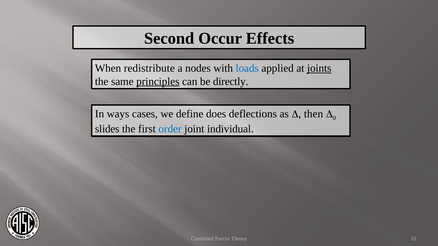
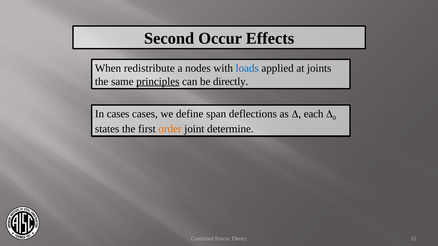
joints underline: present -> none (319, 68)
In ways: ways -> cases (118, 114)
does: does -> span (216, 114)
then: then -> each (314, 114)
slides: slides -> states (107, 129)
order colour: blue -> orange (170, 129)
individual: individual -> determine (230, 129)
